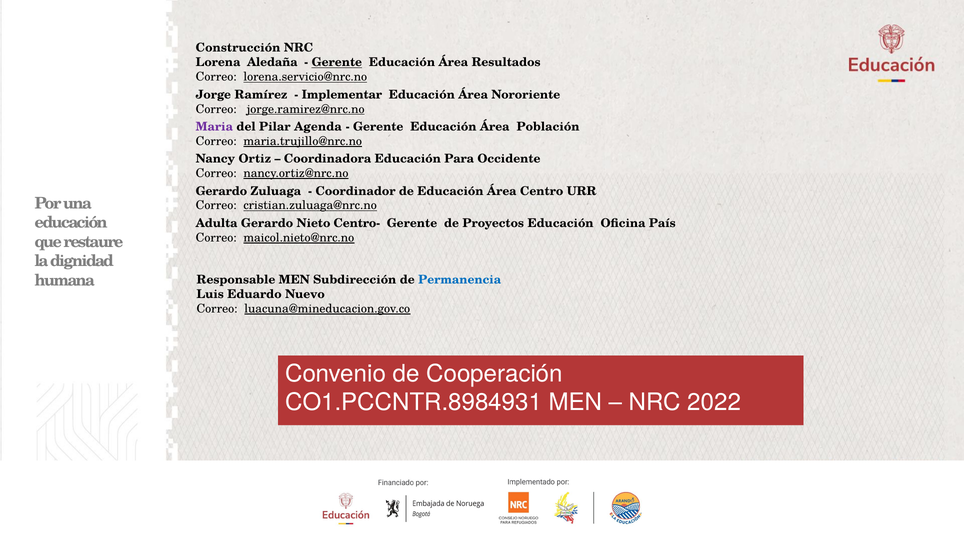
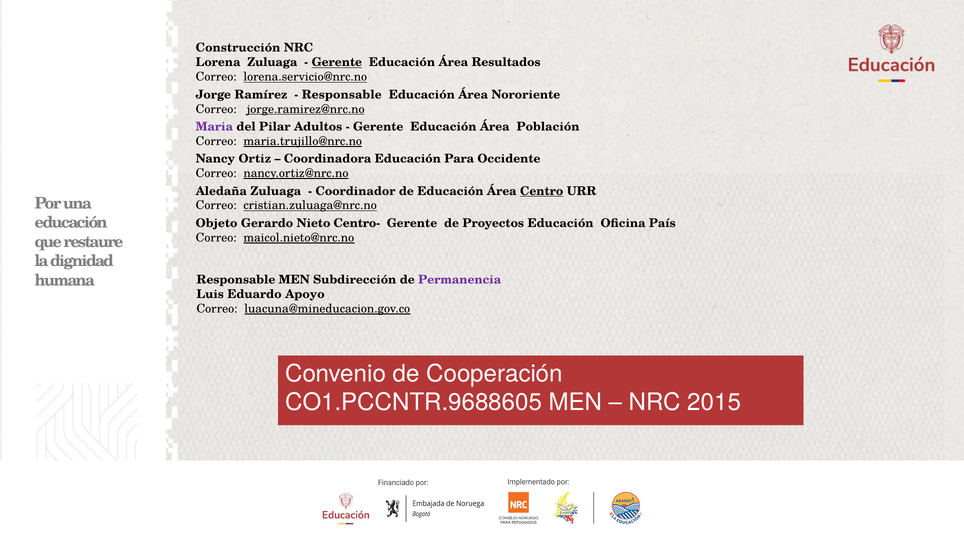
Lorena Aledaña: Aledaña -> Zuluaga (272, 62)
Implementar: Implementar -> Responsable (342, 95)
Agenda: Agenda -> Adultos (318, 127)
Gerardo: Gerardo -> Aledaña (221, 191)
Centro underline: none -> present (542, 191)
Adulta: Adulta -> Objeto (217, 223)
Permanencia colour: blue -> purple (460, 280)
Nuevo: Nuevo -> Apoyo (305, 294)
CO1.PCCNTR.8984931: CO1.PCCNTR.8984931 -> CO1.PCCNTR.9688605 (414, 403)
2022: 2022 -> 2015 (714, 403)
